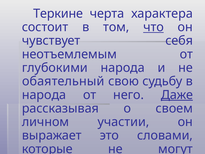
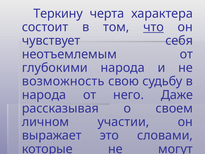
Теркине: Теркине -> Теркину (58, 14)
обаятельный: обаятельный -> возможность (63, 81)
Даже underline: present -> none (177, 95)
